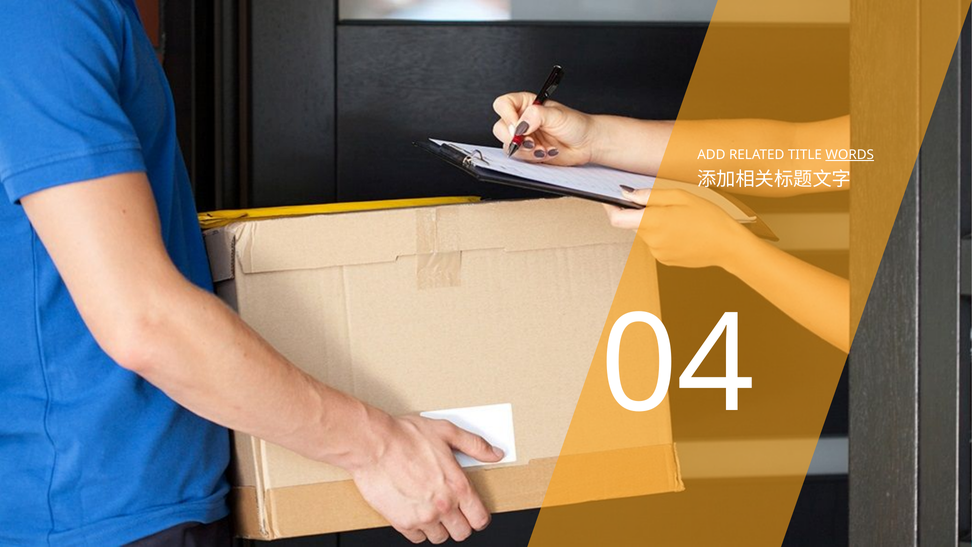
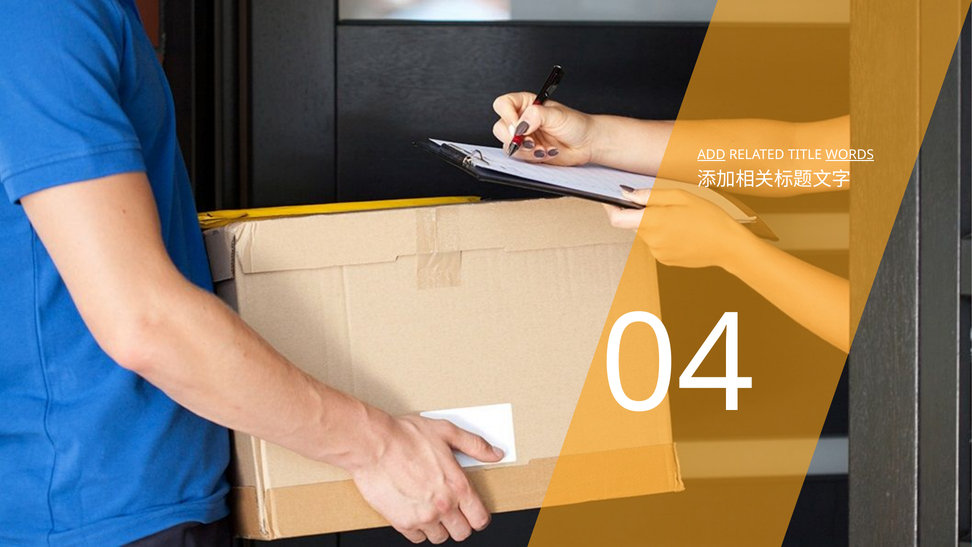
ADD underline: none -> present (711, 155)
